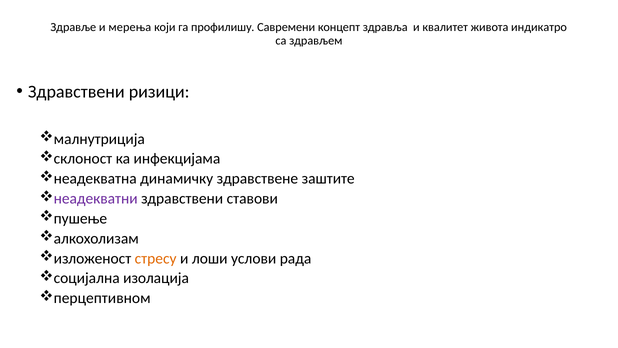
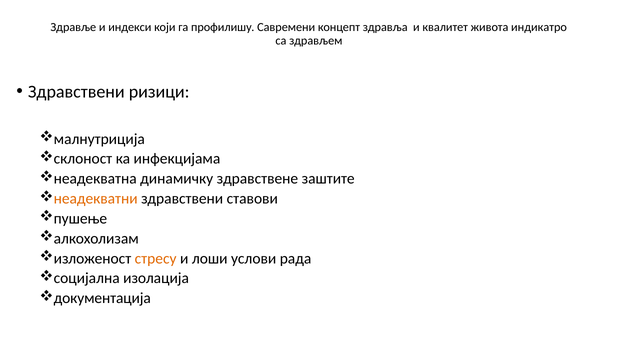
мерења: мерења -> индекси (130, 27)
неадекватни colour: purple -> orange (96, 198)
перцептивном: перцептивном -> документација (102, 298)
